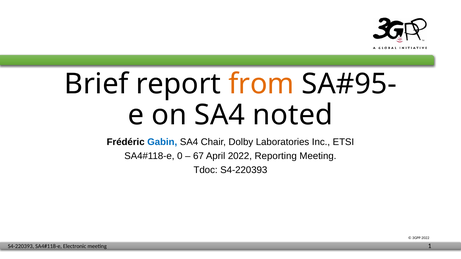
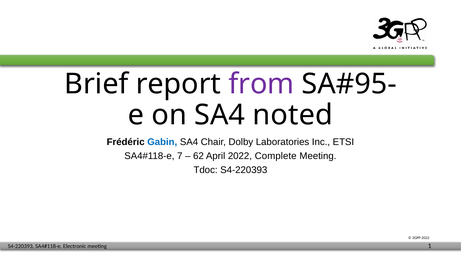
from colour: orange -> purple (261, 84)
0: 0 -> 7 (180, 156)
67: 67 -> 62 (198, 156)
Reporting: Reporting -> Complete (276, 156)
